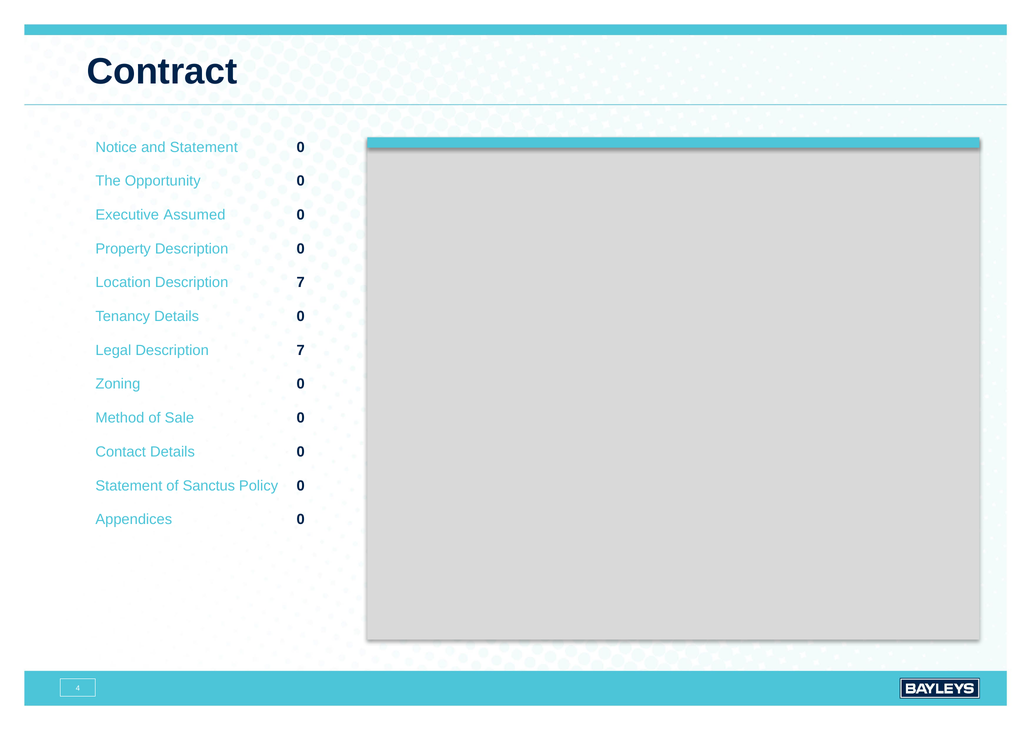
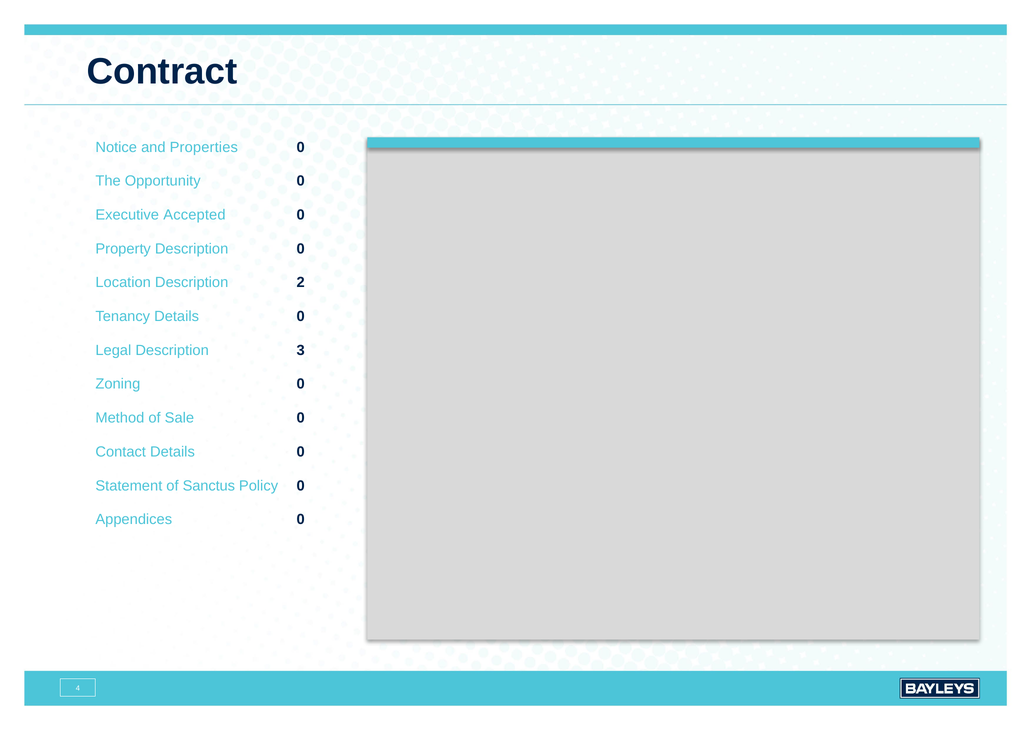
and Statement: Statement -> Properties (204, 147)
Assumed: Assumed -> Accepted (194, 215)
Location Description 7: 7 -> 2 (301, 282)
Legal Description 7: 7 -> 3 (301, 350)
